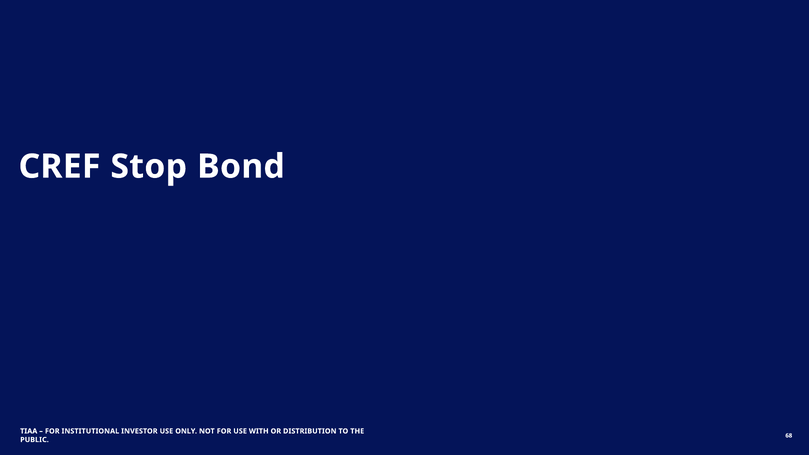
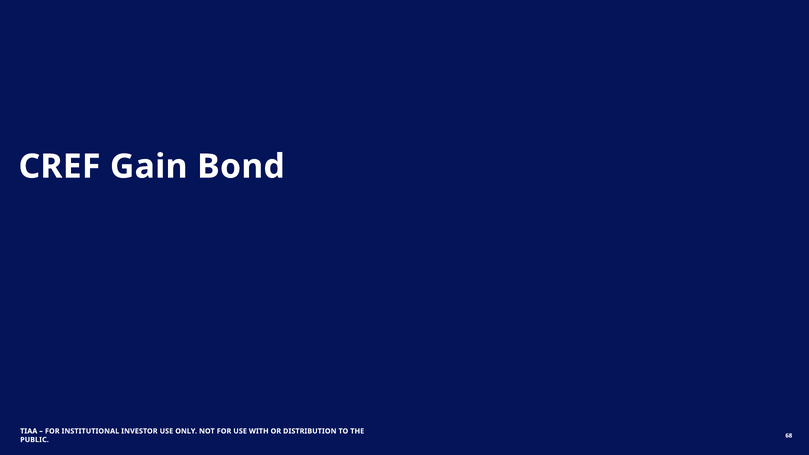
Stop: Stop -> Gain (149, 167)
